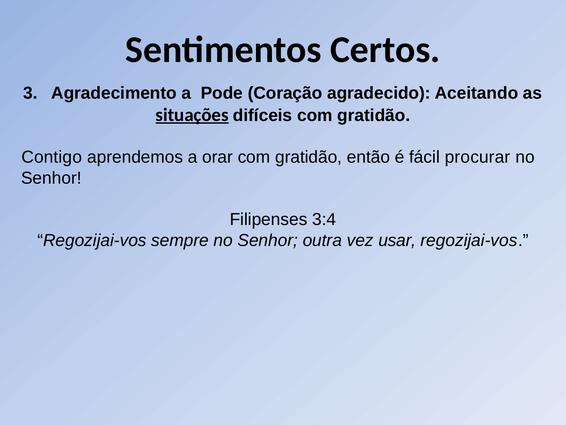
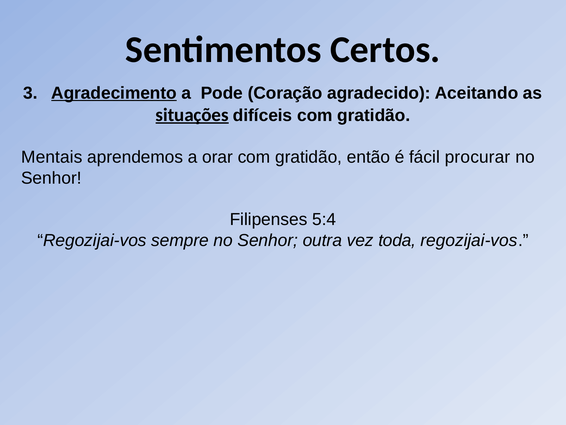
Agradecimento underline: none -> present (114, 93)
Contigo: Contigo -> Mentais (52, 157)
3:4: 3:4 -> 5:4 (324, 219)
usar: usar -> toda (397, 240)
